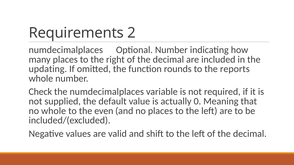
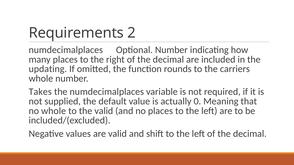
reports: reports -> carriers (235, 69)
Check: Check -> Takes (40, 92)
the even: even -> valid (104, 111)
